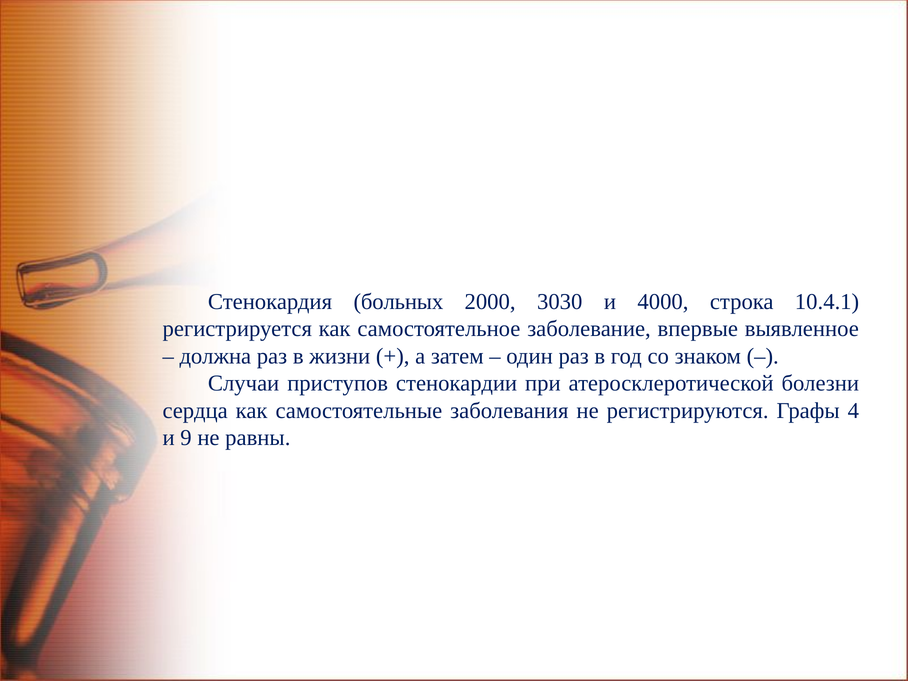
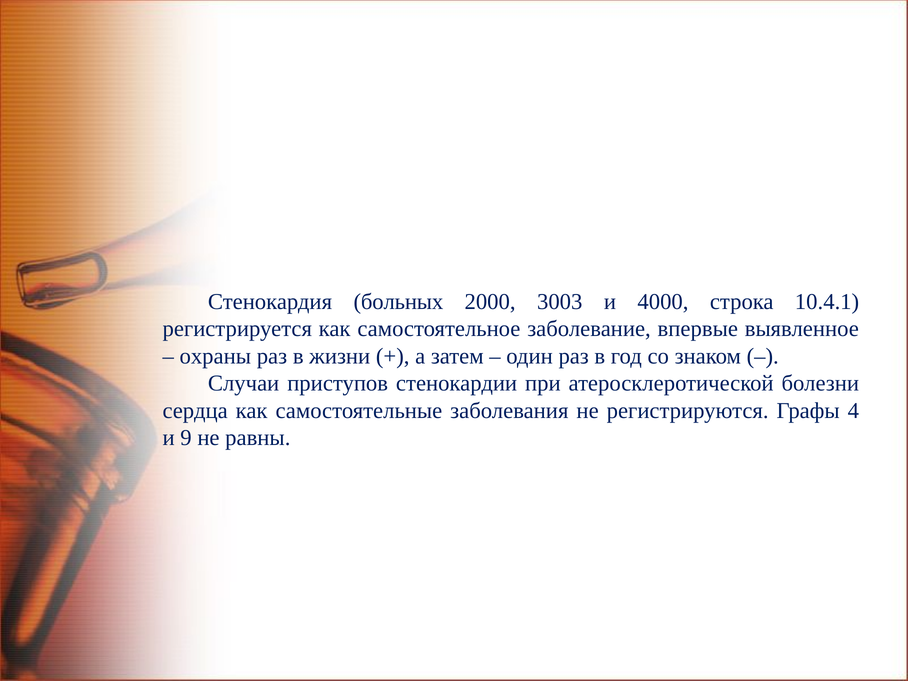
3030: 3030 -> 3003 (560, 302)
должна: должна -> охраны (215, 356)
